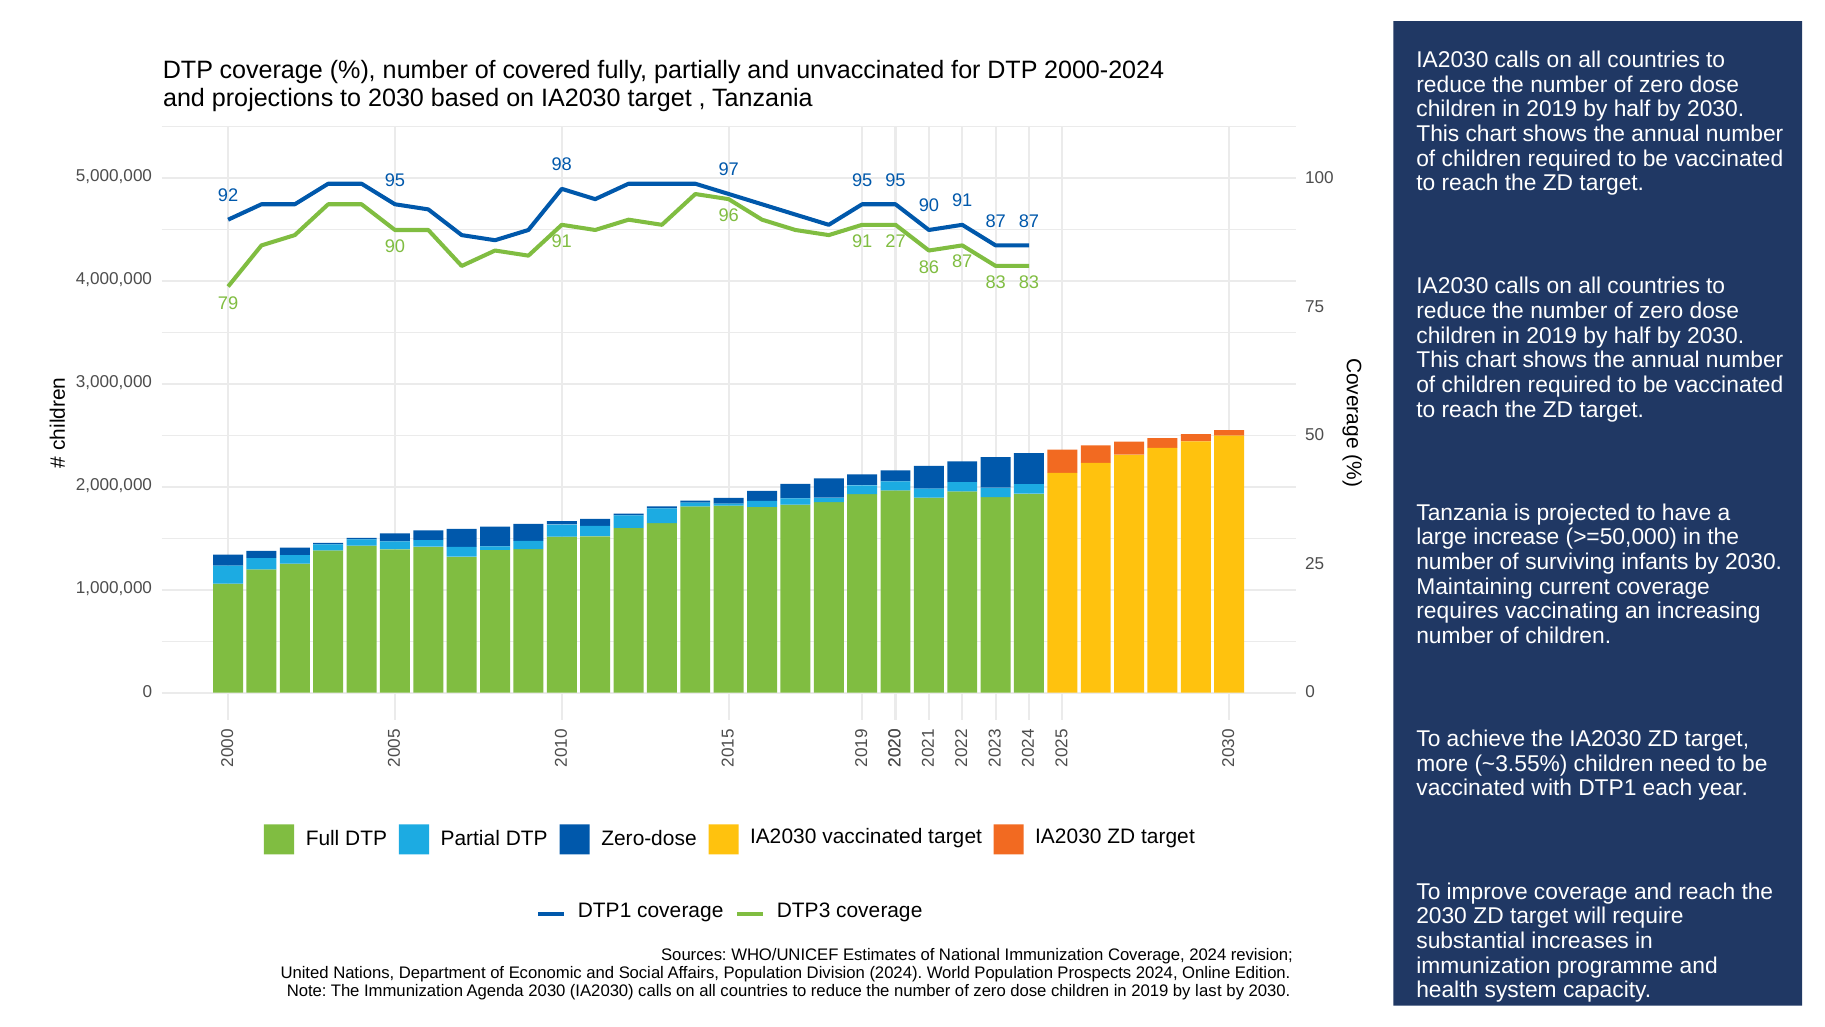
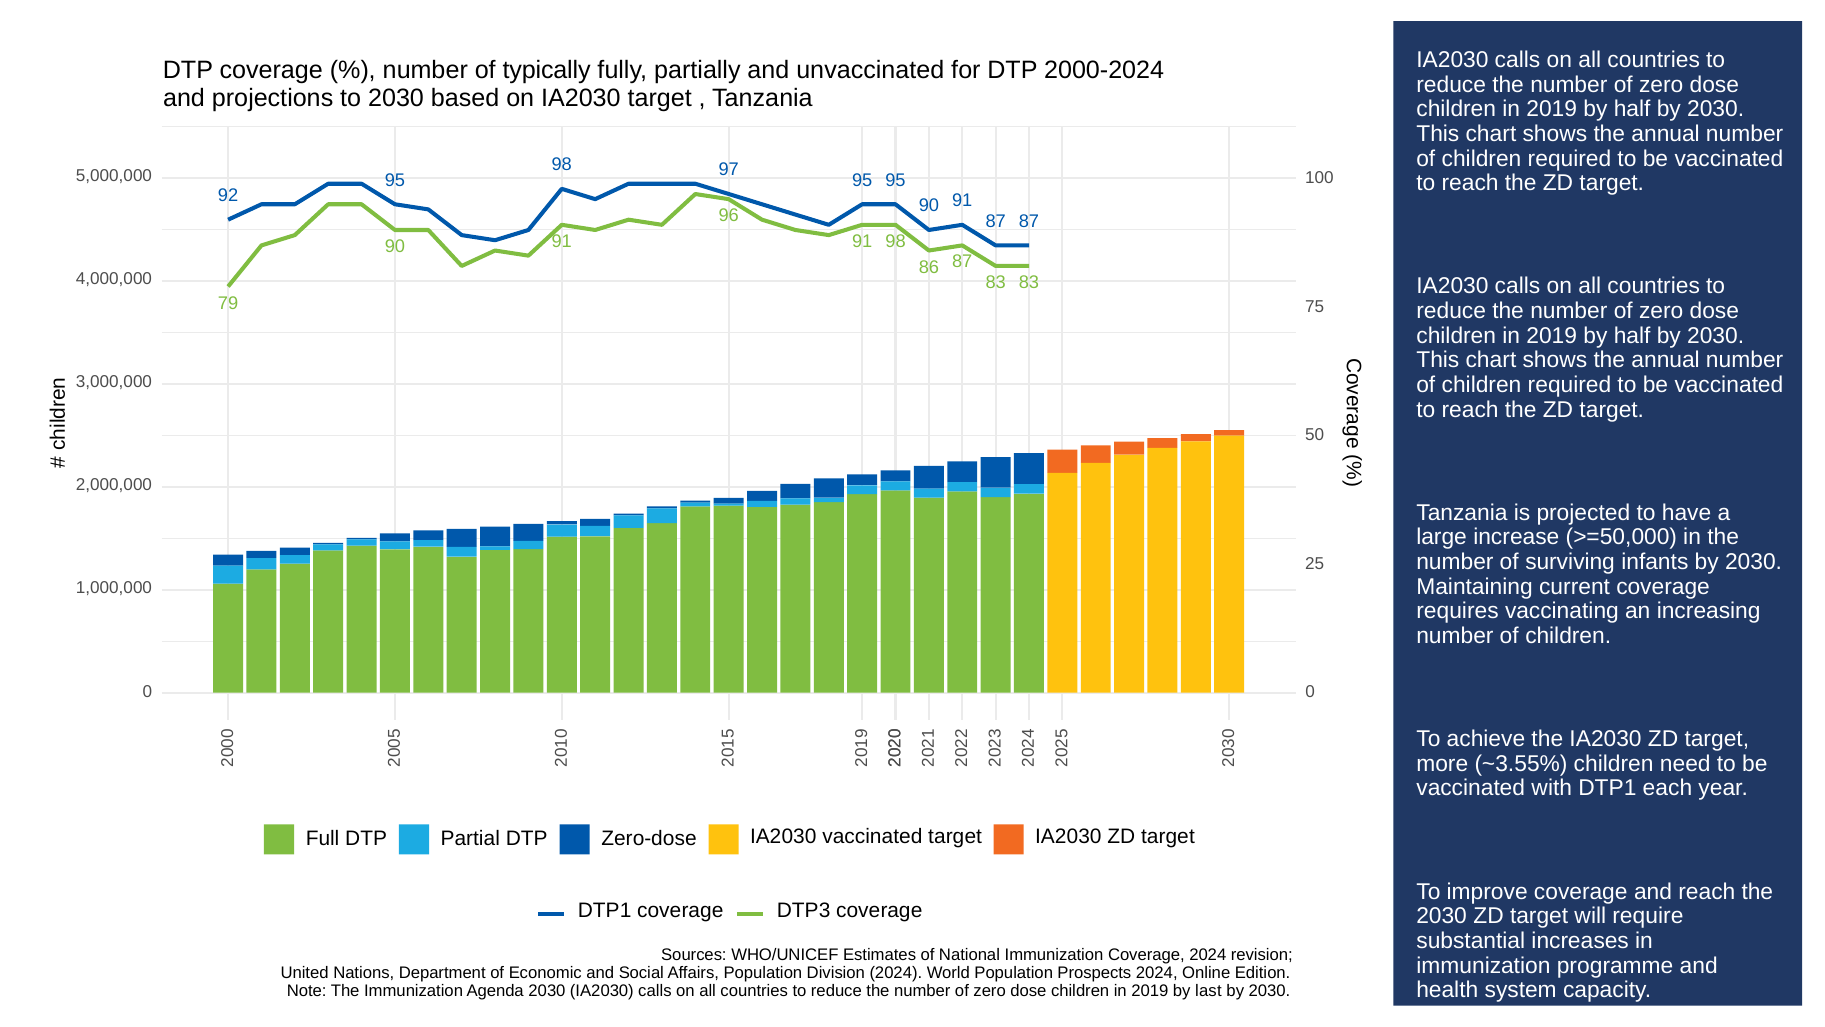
covered: covered -> typically (547, 71)
91 27: 27 -> 98 (896, 241)
